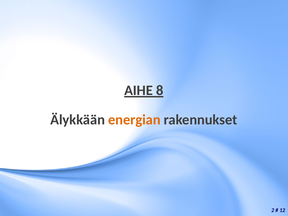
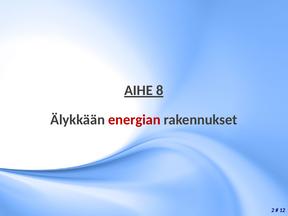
energian colour: orange -> red (134, 120)
